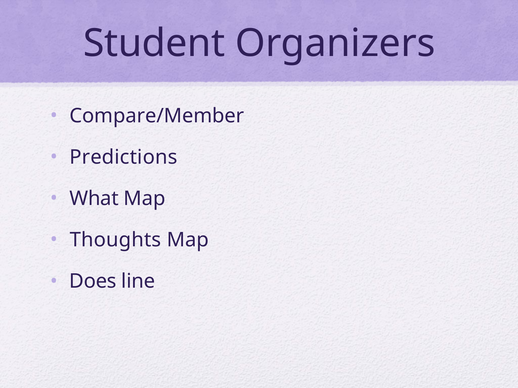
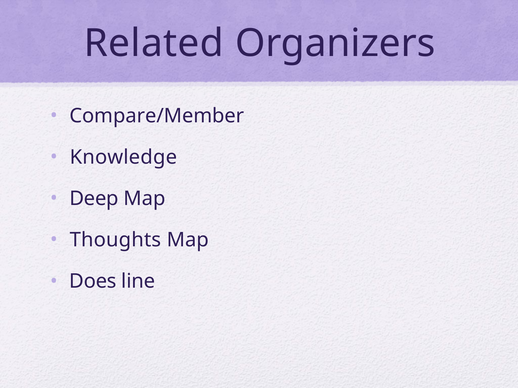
Student: Student -> Related (154, 43)
Predictions: Predictions -> Knowledge (123, 157)
What: What -> Deep (94, 199)
